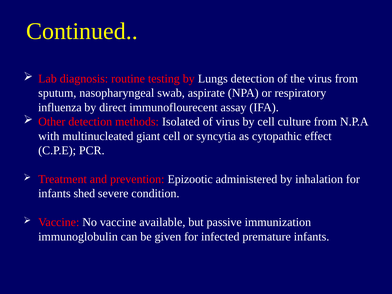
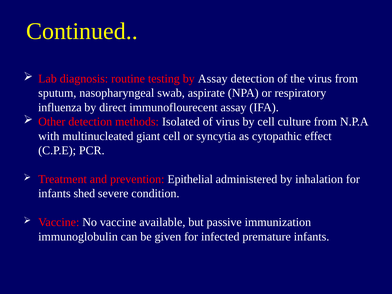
by Lungs: Lungs -> Assay (213, 79)
Epizootic: Epizootic -> Epithelial (190, 179)
